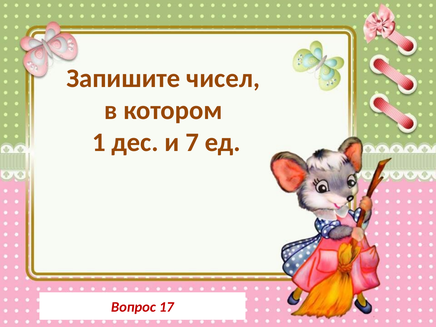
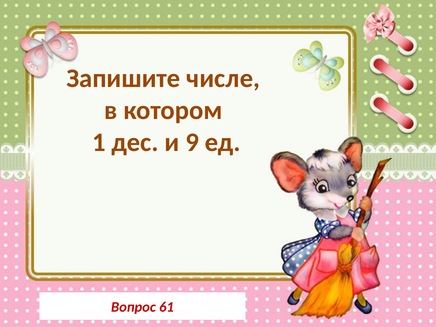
чисел: чисел -> числе (223, 78)
7: 7 -> 9 (192, 142)
17: 17 -> 61 (166, 307)
